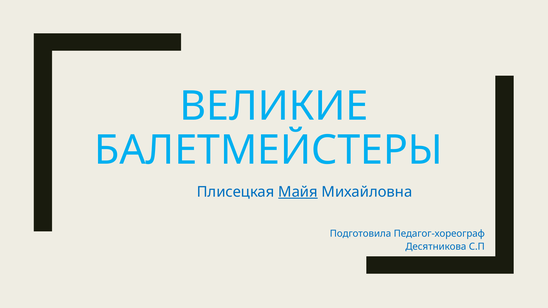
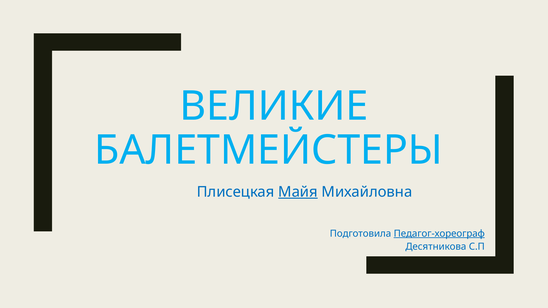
Педагог-хореограф underline: none -> present (439, 234)
